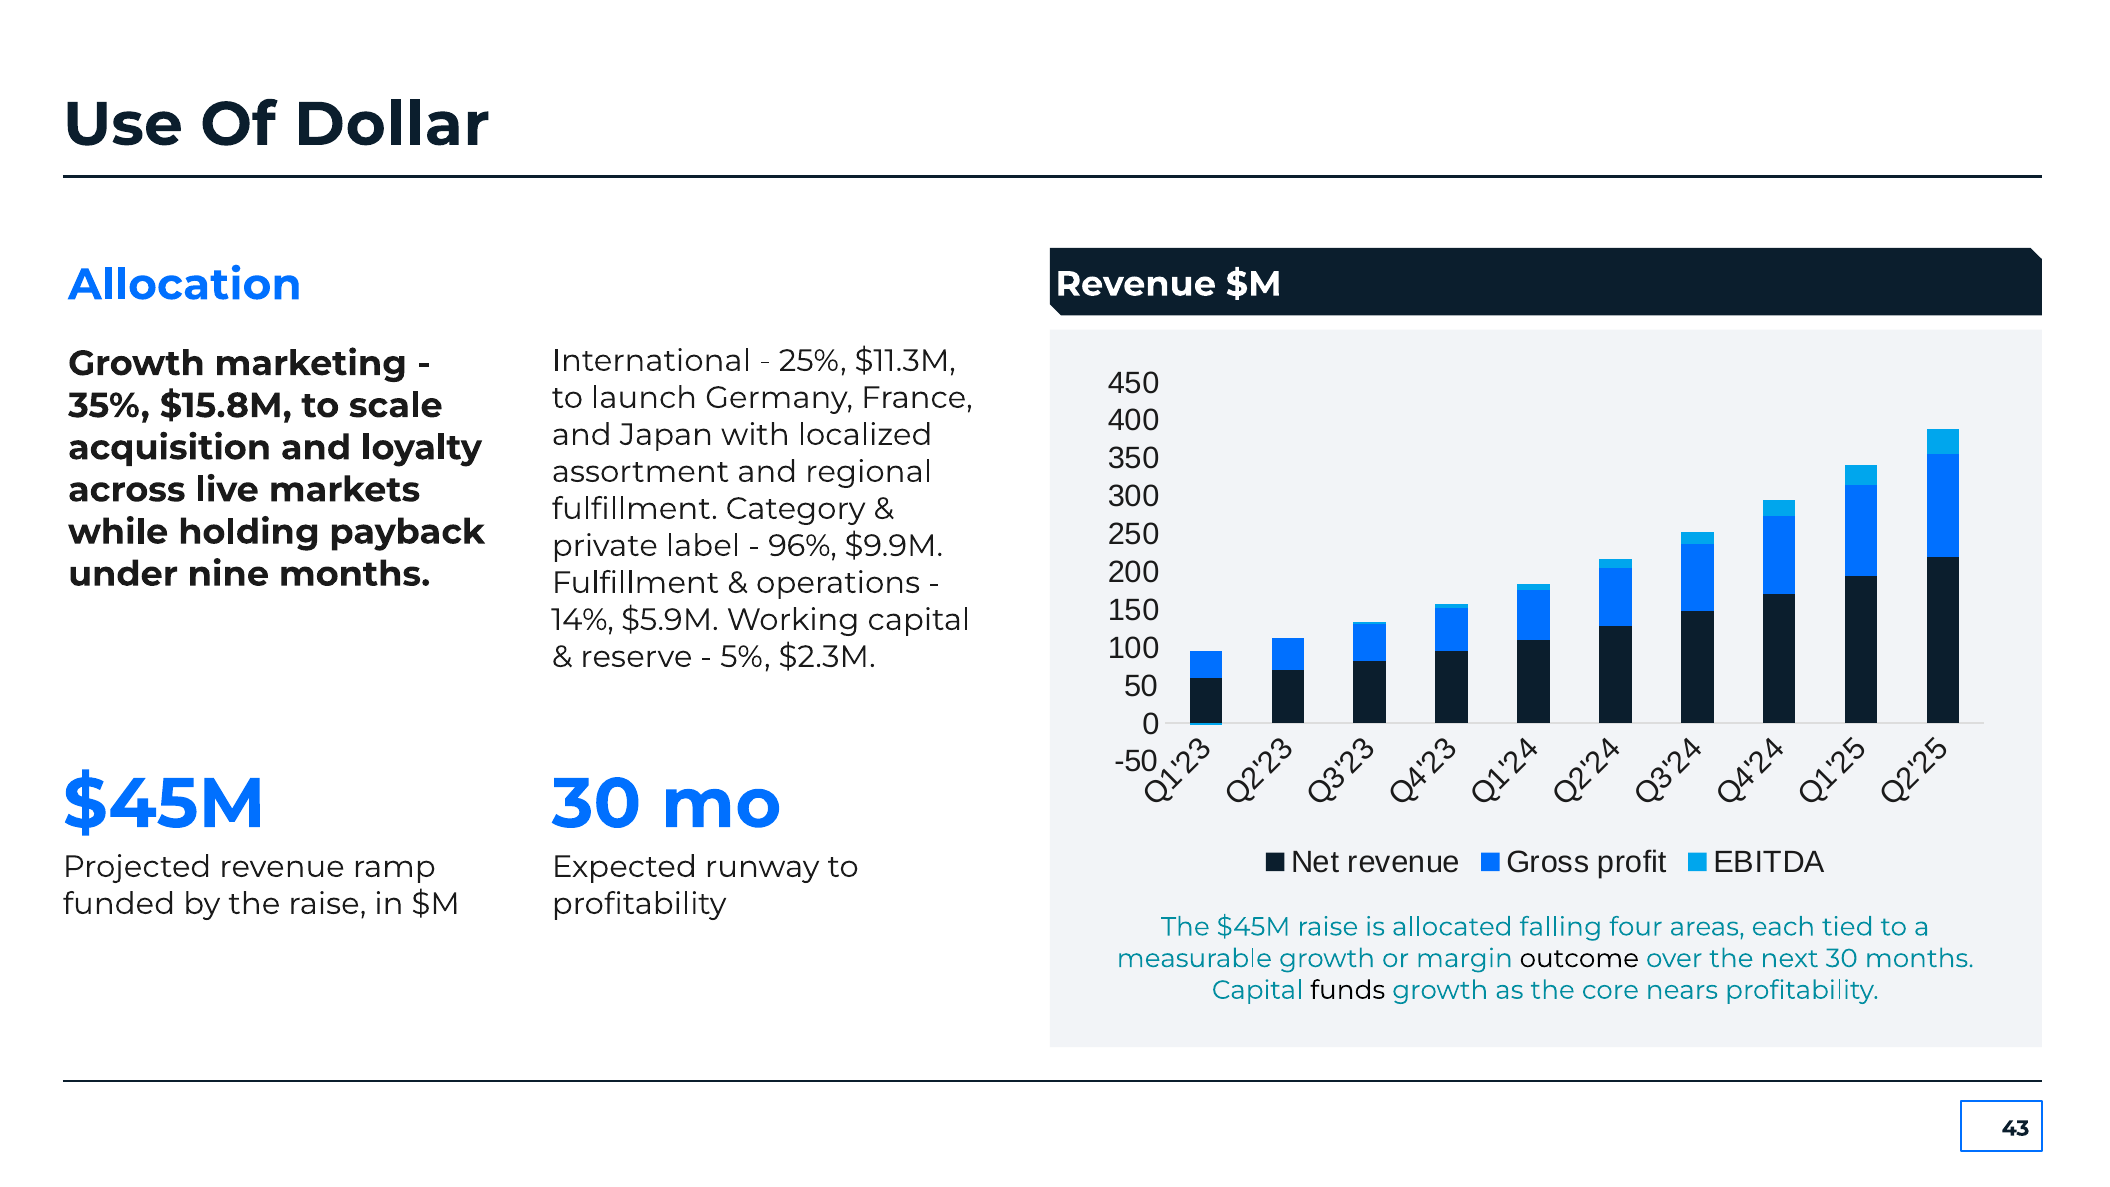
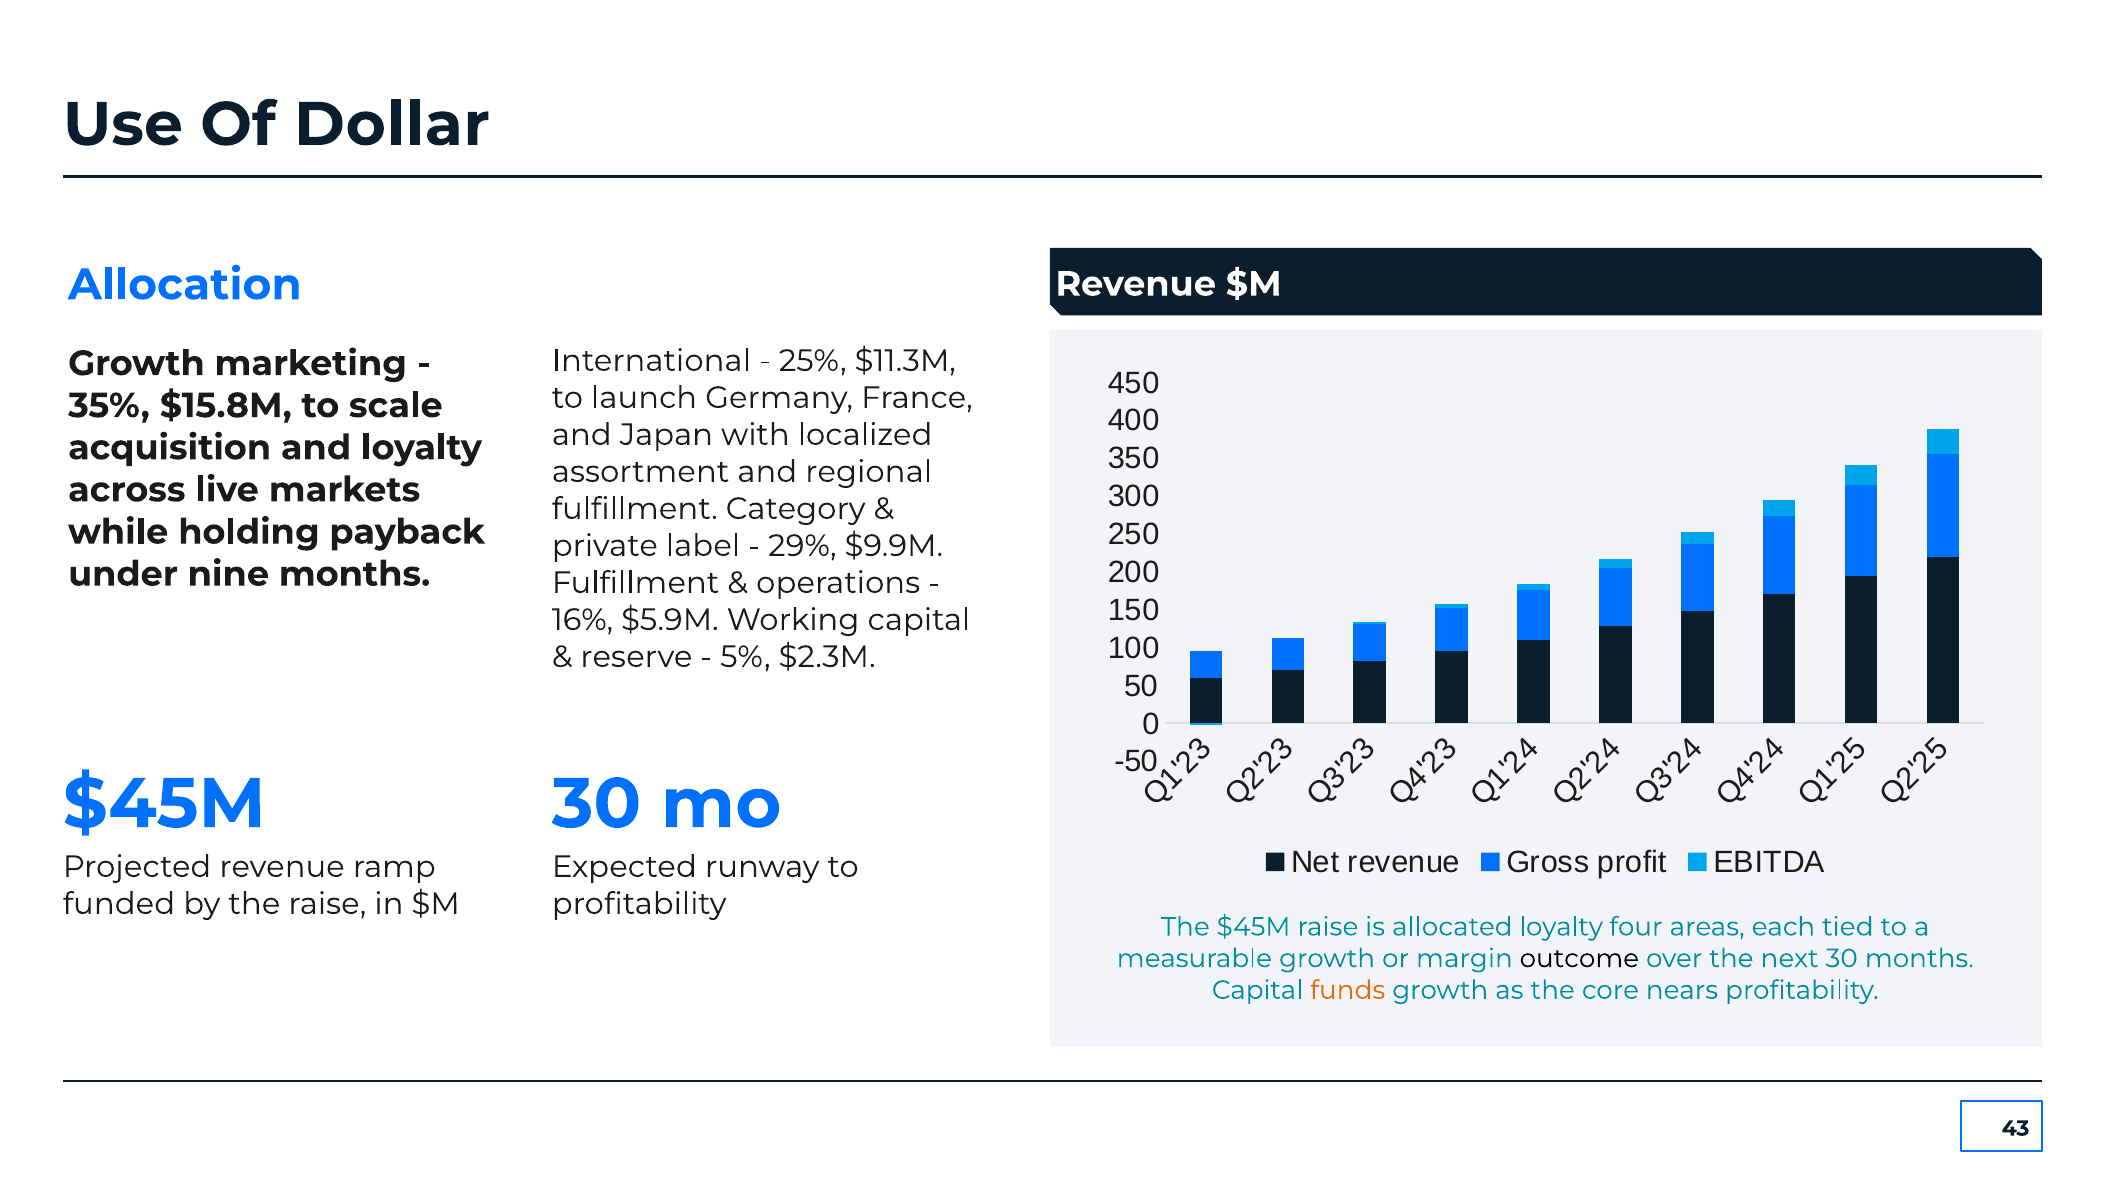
96%: 96% -> 29% (802, 546)
14%: 14% -> 16% (582, 620)
allocated falling: falling -> loyalty (1561, 927)
funds colour: black -> orange (1348, 990)
